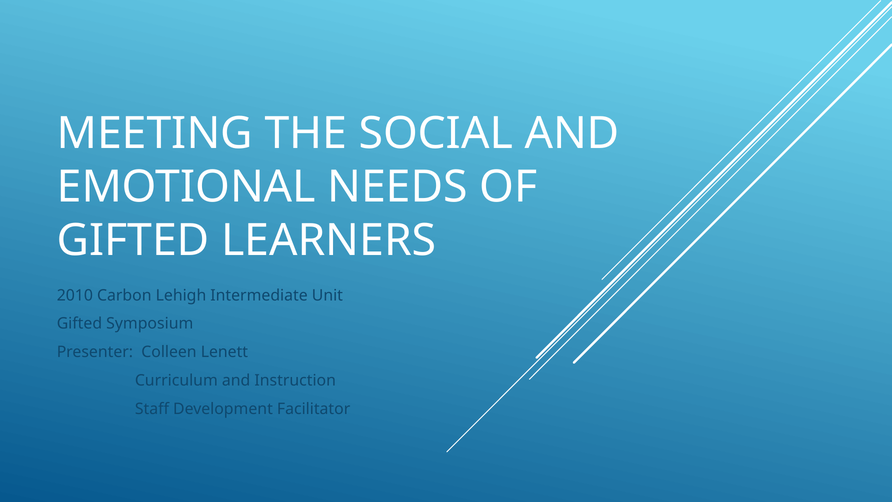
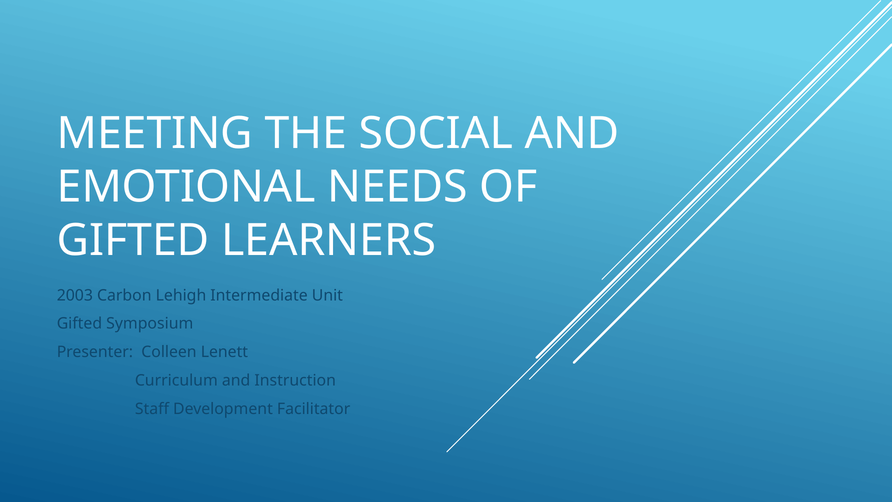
2010: 2010 -> 2003 (75, 295)
